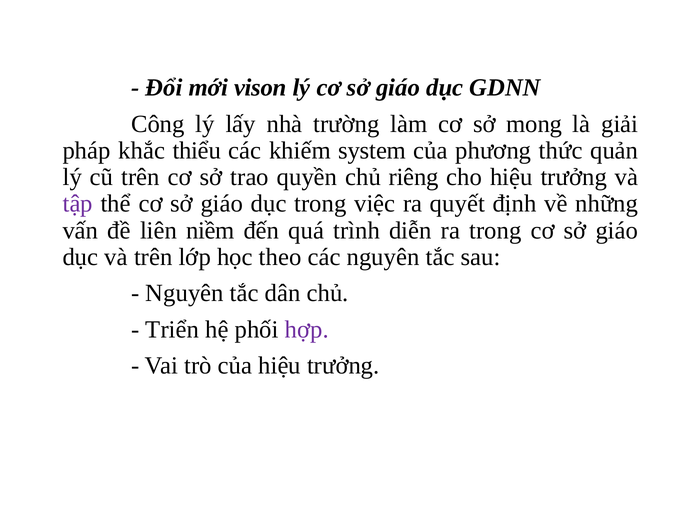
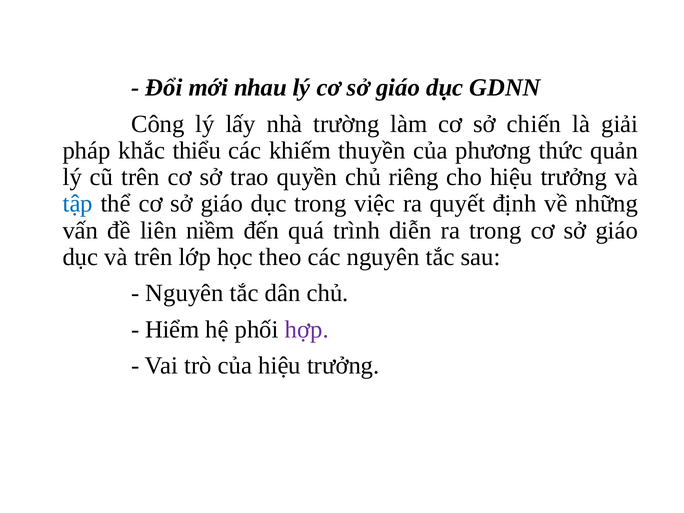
vison: vison -> nhau (260, 88)
mong: mong -> chiến (534, 124)
system: system -> thuyền (372, 151)
tập colour: purple -> blue (78, 204)
Triển: Triển -> Hiểm (172, 329)
